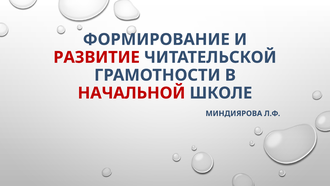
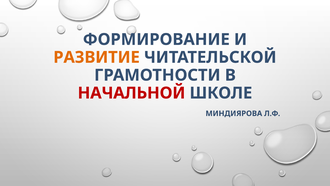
РАЗВИТИЕ colour: red -> orange (97, 57)
